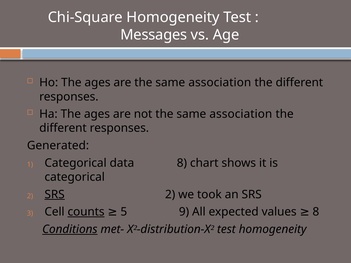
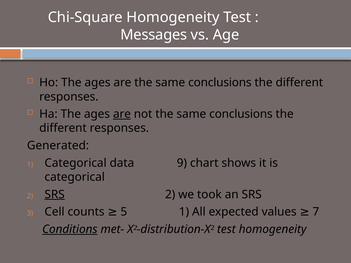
are the same association: association -> conclusions (220, 83)
are underline: none -> present (122, 114)
not the same association: association -> conclusions (241, 114)
data 8: 8 -> 9 (182, 163)
counts underline: present -> none (86, 212)
5 9: 9 -> 1 (184, 212)
values 8: 8 -> 7 (316, 212)
